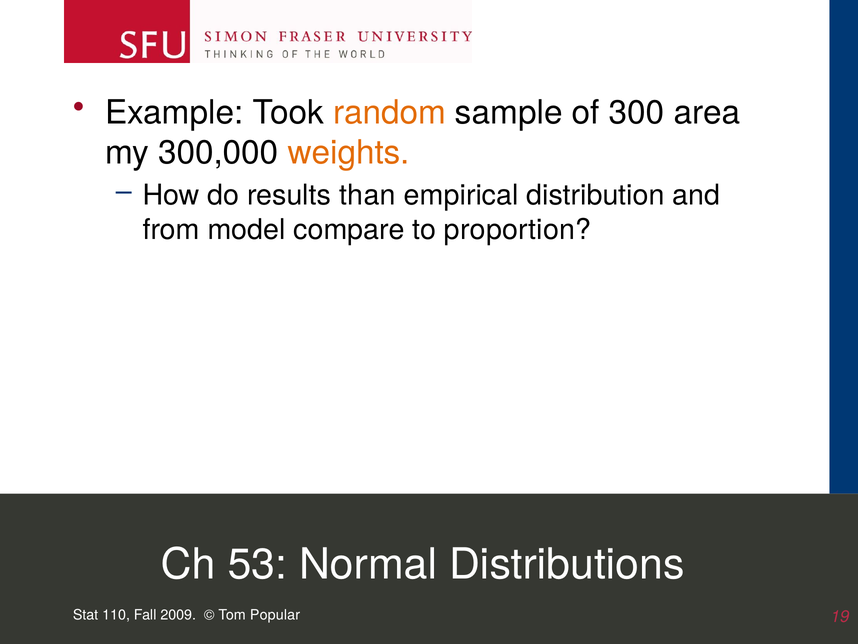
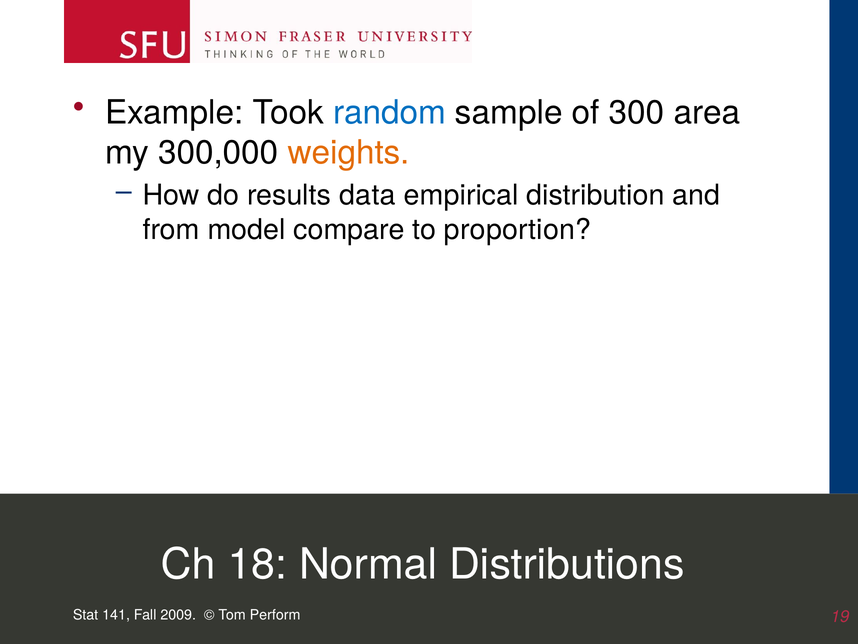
random colour: orange -> blue (389, 112)
than: than -> data (367, 195)
53: 53 -> 18 (257, 564)
110: 110 -> 141 (116, 614)
Popular: Popular -> Perform (275, 614)
